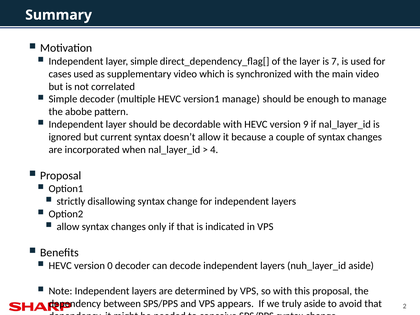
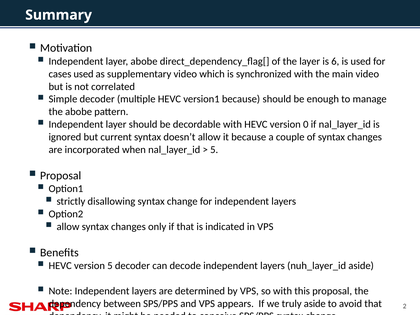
layer simple: simple -> abobe (144, 61)
7: 7 -> 6 (335, 61)
version1 manage: manage -> because (241, 99)
9: 9 -> 0 (306, 124)
4: 4 -> 5 (214, 150)
version 0: 0 -> 5 (110, 266)
